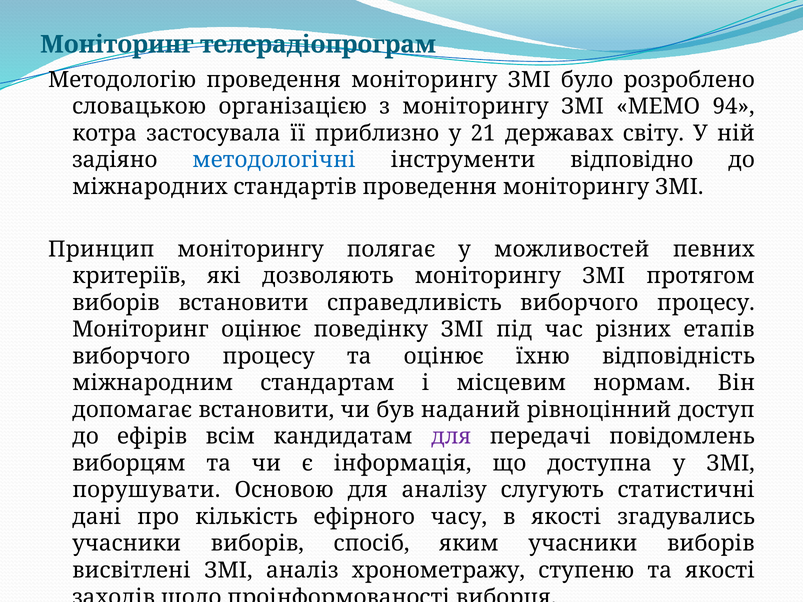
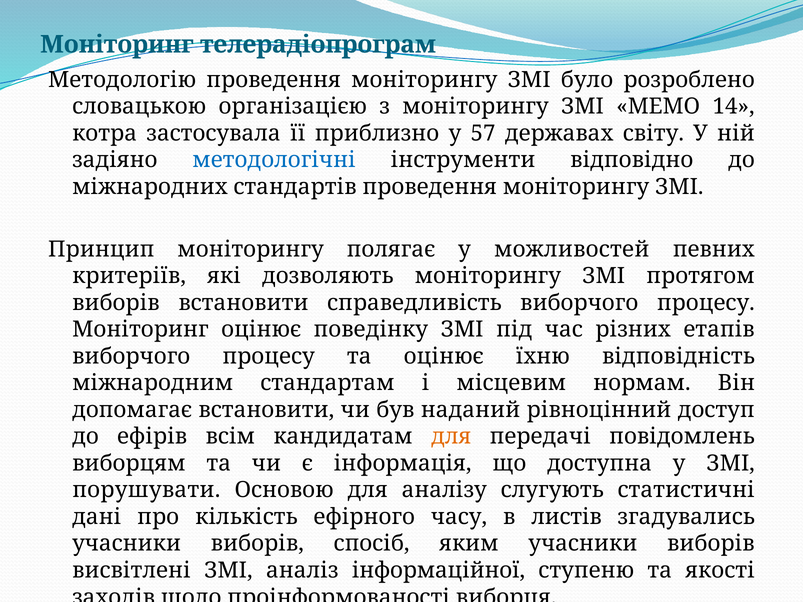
94: 94 -> 14 (734, 107)
21: 21 -> 57 (483, 133)
для colour: purple -> orange (451, 437)
в якості: якості -> листів (566, 517)
хронометражу: хронометражу -> інформаційної (438, 571)
